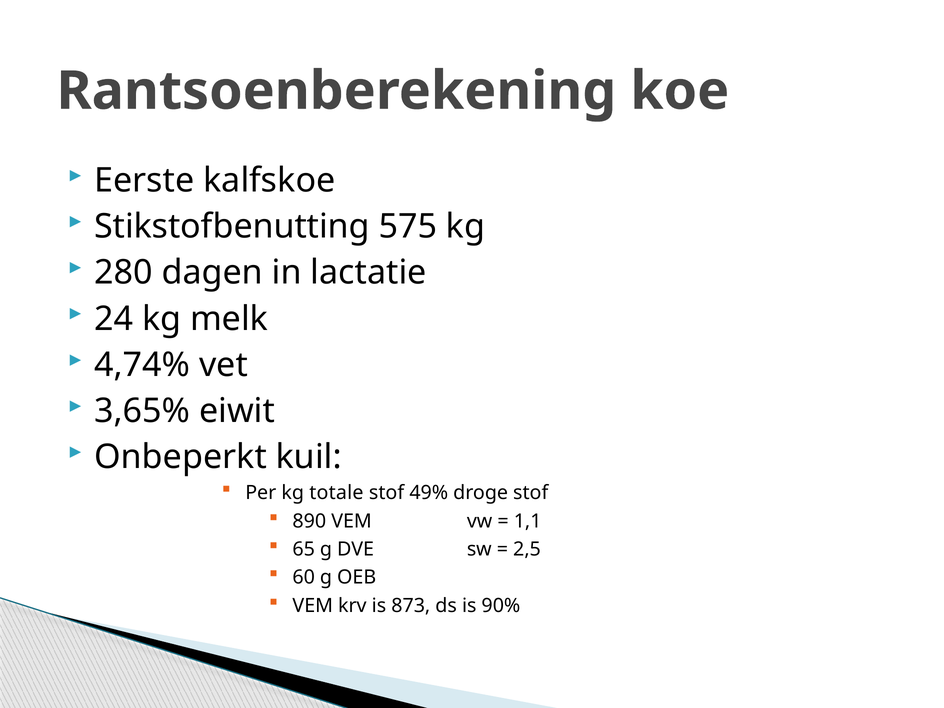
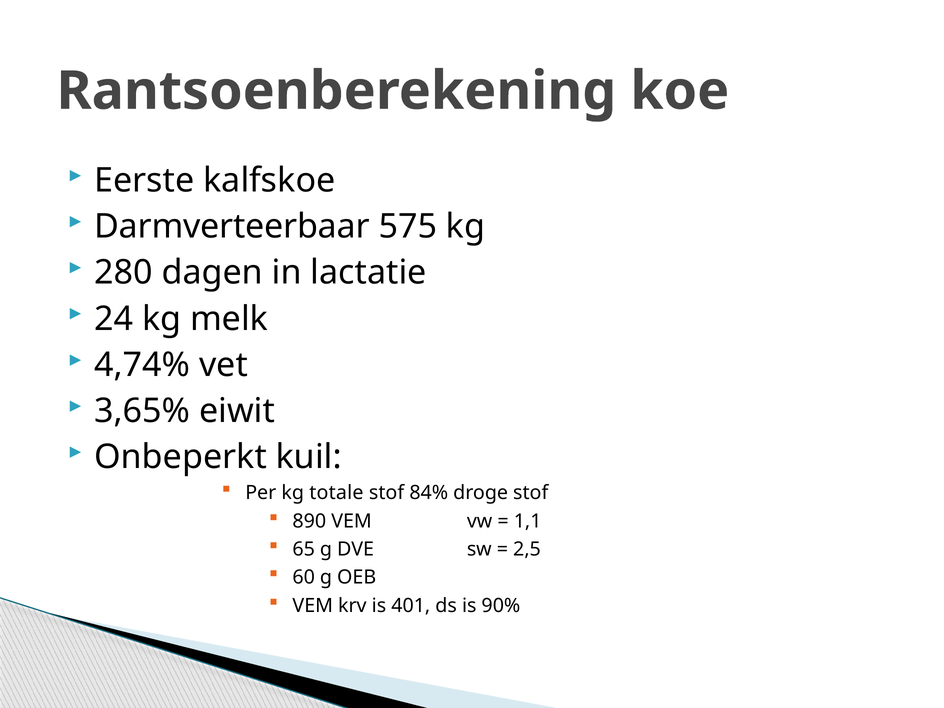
Stikstofbenutting: Stikstofbenutting -> Darmverteerbaar (232, 227)
49%: 49% -> 84% (429, 493)
873: 873 -> 401 (411, 606)
